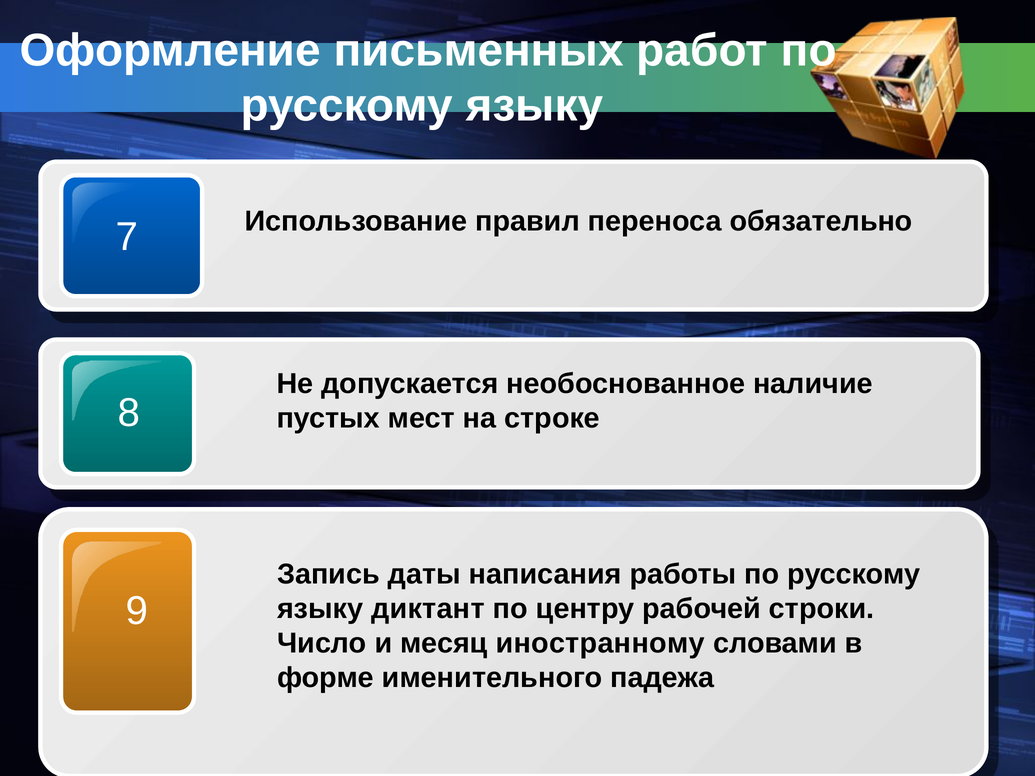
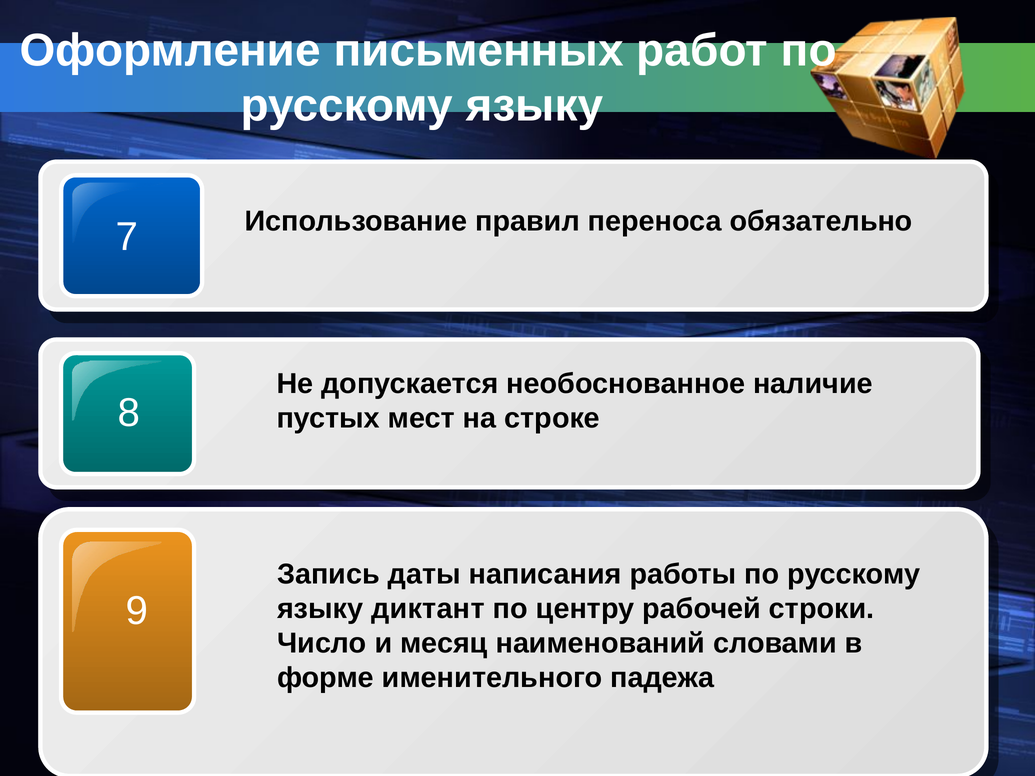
иностранному: иностранному -> наименований (600, 643)
